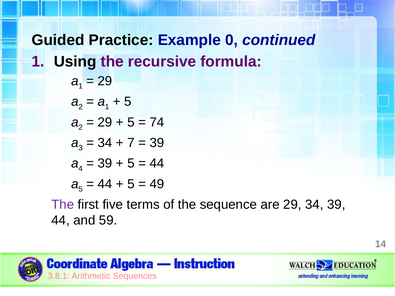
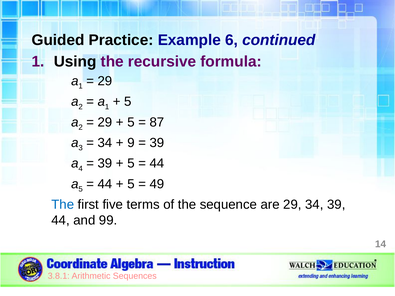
0: 0 -> 6 (231, 40)
74: 74 -> 87 (157, 122)
7: 7 -> 9 (131, 143)
The colour: purple -> blue (63, 205)
59: 59 -> 99 (108, 221)
